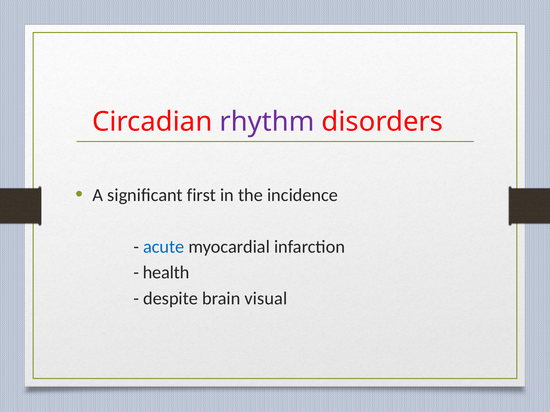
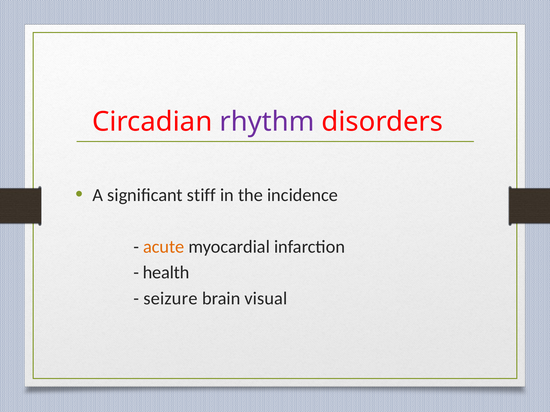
first: first -> stiff (201, 195)
acute colour: blue -> orange (164, 247)
despite: despite -> seizure (170, 299)
